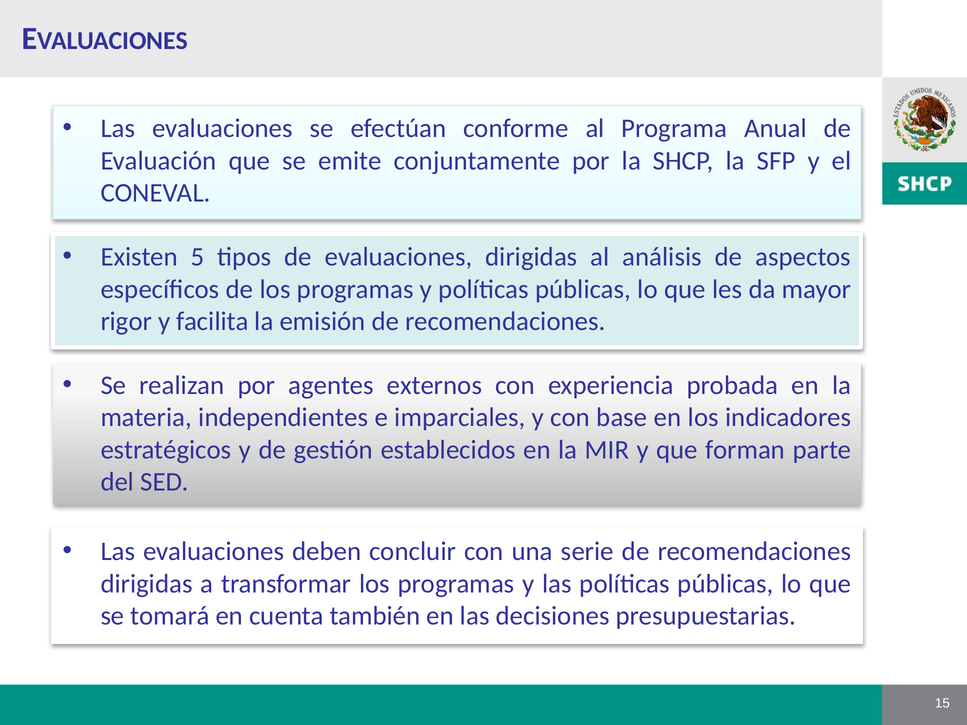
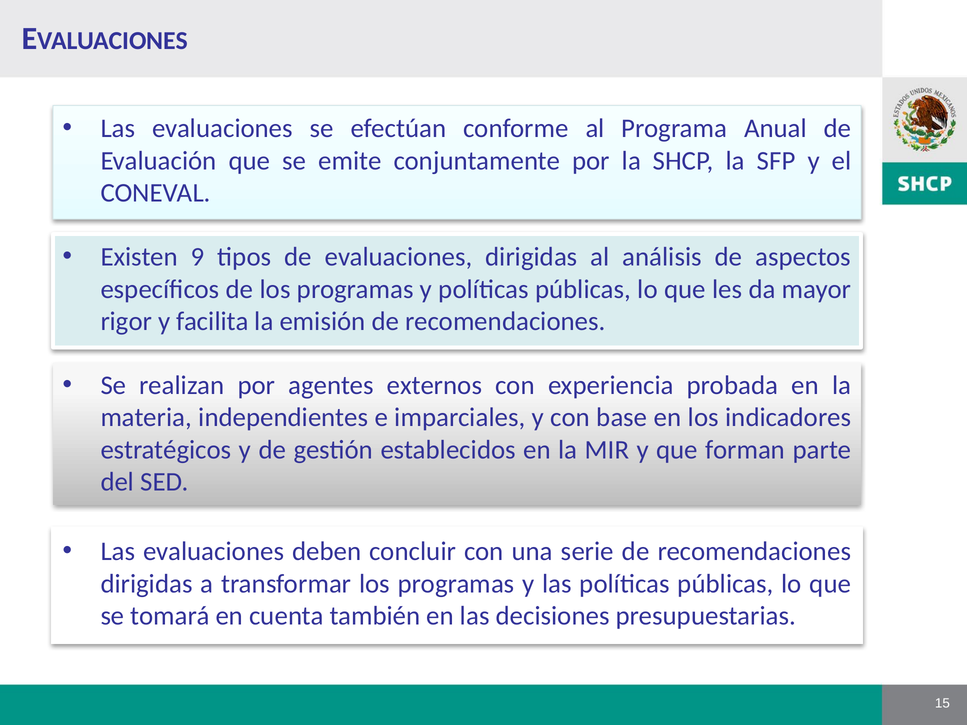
5: 5 -> 9 (198, 257)
